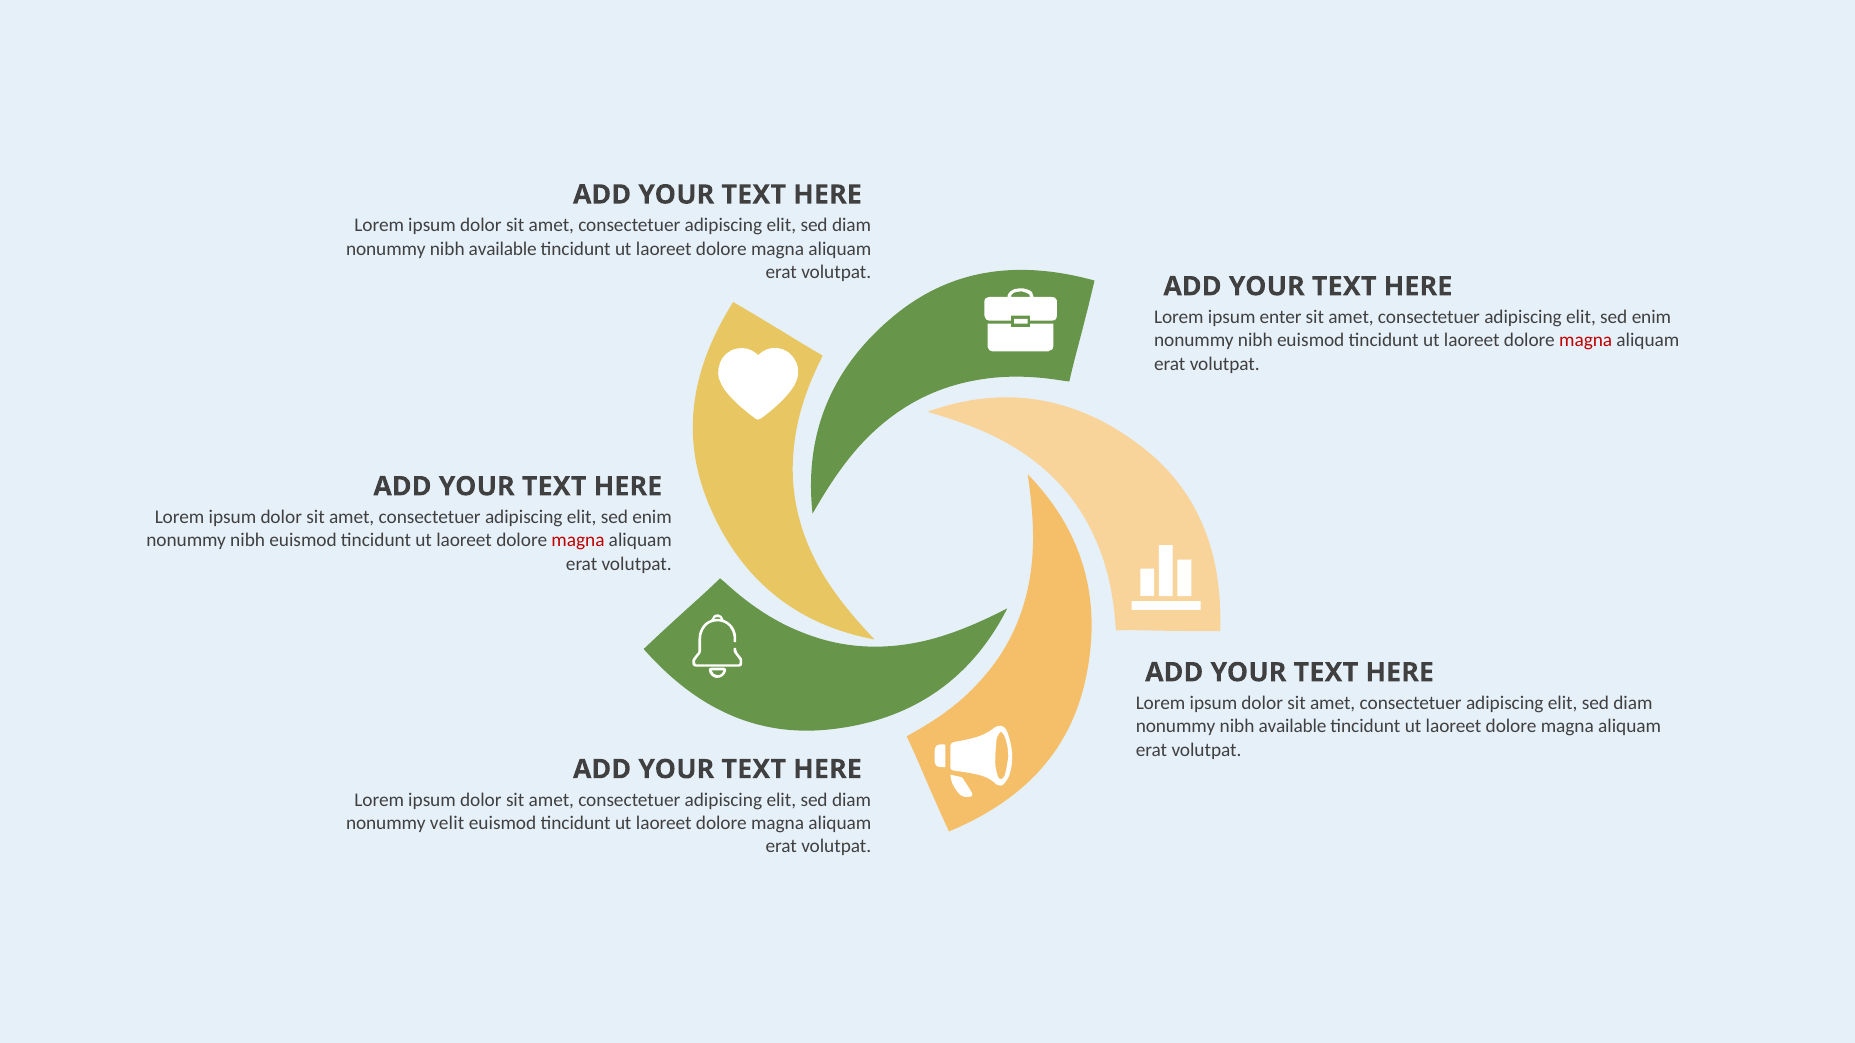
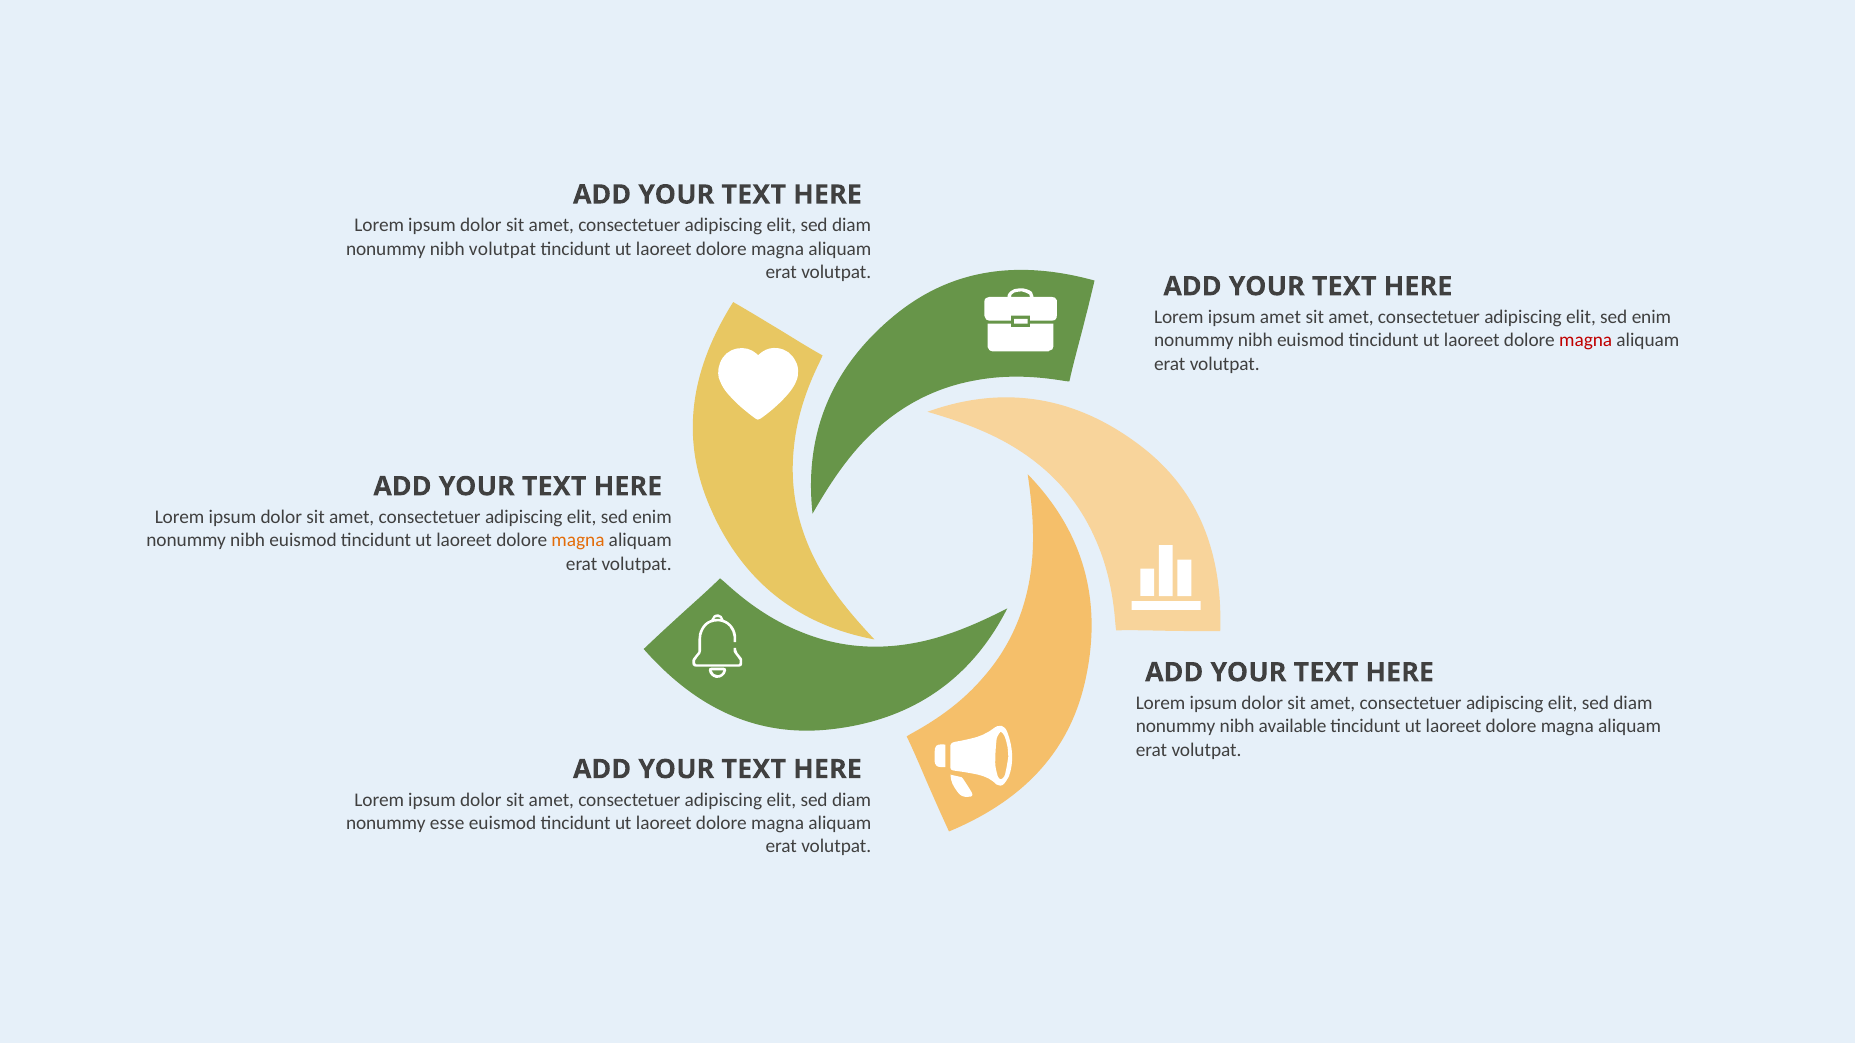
available: available -> volutpat (503, 249)
ipsum enter: enter -> amet (1280, 317)
magna colour: red -> orange (578, 541)
velit: velit -> esse (447, 824)
